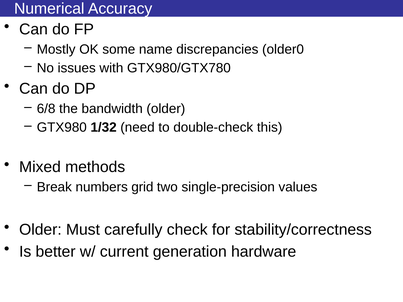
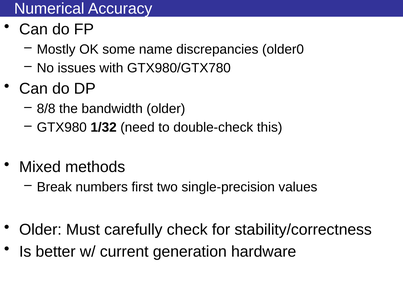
6/8: 6/8 -> 8/8 (46, 109)
grid: grid -> first (142, 187)
